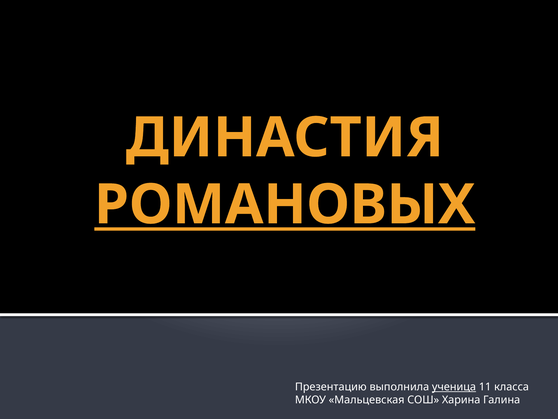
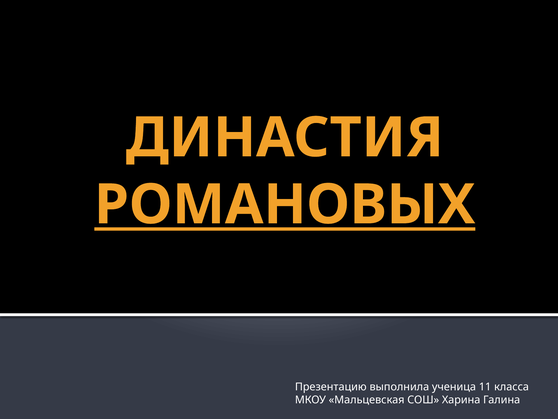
ученица underline: present -> none (454, 386)
